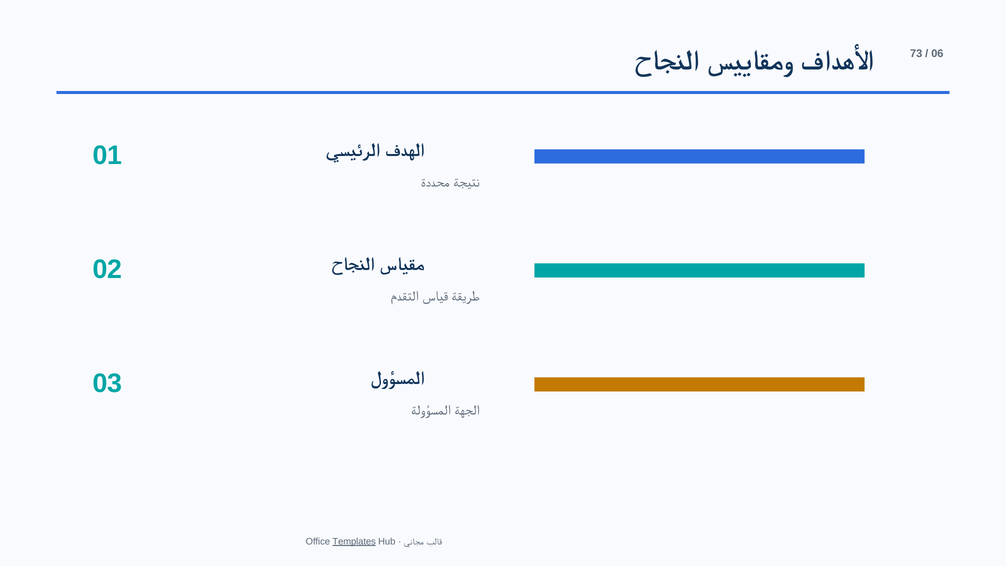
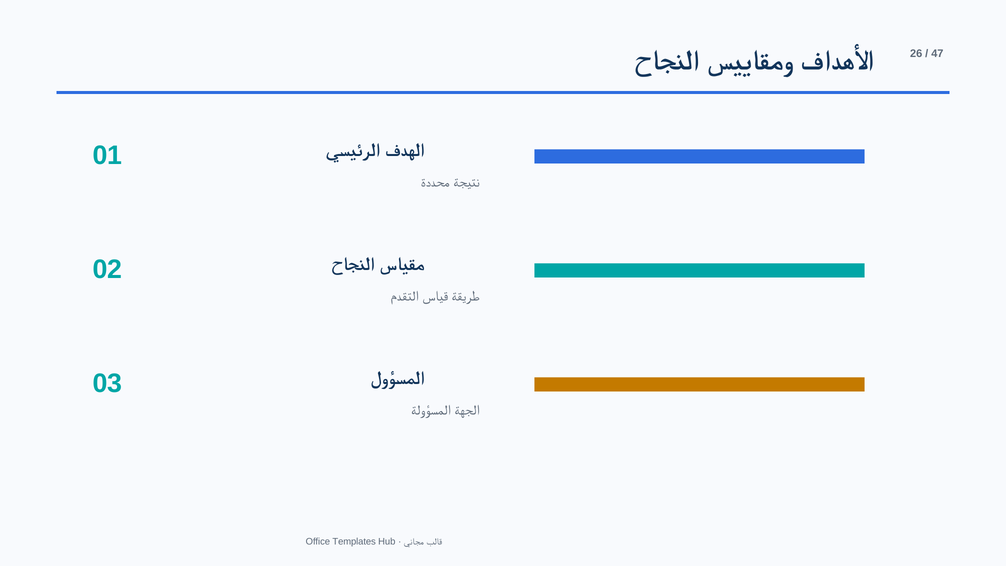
73: 73 -> 26 (916, 54)
06: 06 -> 47 (937, 54)
Templates underline: present -> none (354, 541)
